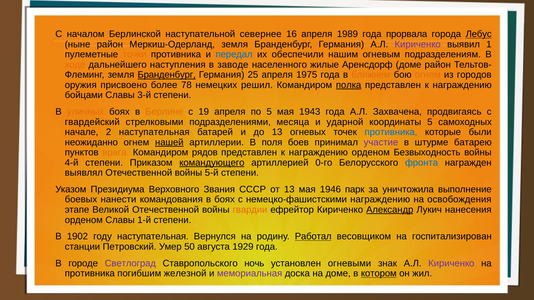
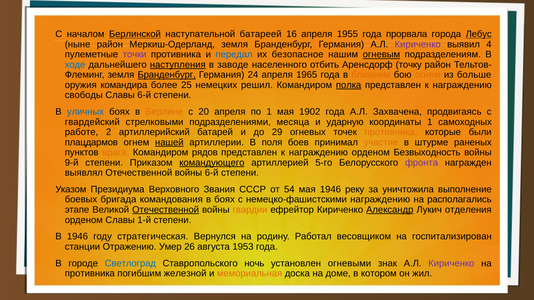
Берлинской underline: none -> present (135, 34)
севернее: севернее -> батареей (261, 34)
1989: 1989 -> 1955 (347, 34)
1: 1 -> 4 (489, 44)
точки colour: orange -> purple (135, 55)
обеспечили: обеспечили -> безопасное (298, 55)
огневым underline: none -> present (381, 55)
ходе colour: orange -> blue (75, 65)
наступления underline: none -> present (178, 65)
жилые: жилые -> отбить (325, 65)
Аренсдорф доме: доме -> точку (409, 65)
25: 25 -> 24 (253, 75)
1975: 1975 -> 1965 (307, 75)
городов: городов -> больше (474, 75)
присвоено: присвоено -> командира (124, 85)
78: 78 -> 25 (186, 85)
бойцами: бойцами -> свободы (84, 95)
Славы 3-й: 3-й -> 6-й (144, 95)
уличных colour: orange -> blue (85, 112)
19: 19 -> 20 (204, 112)
по 5: 5 -> 1 (269, 112)
1943: 1943 -> 1902 (310, 112)
ударной: ударной -> ударную (345, 122)
координаты 5: 5 -> 1 (430, 122)
начале: начале -> работе (82, 132)
2 наступательная: наступательная -> артиллерийский (154, 132)
до 13: 13 -> 29 (277, 132)
противника colour: blue -> orange (391, 132)
неожиданно: неожиданно -> плацдармов (91, 142)
участие colour: purple -> orange (381, 142)
батарею: батарею -> раненых (473, 142)
4-й: 4-й -> 9-й (72, 163)
0-го: 0-го -> 5-го (324, 163)
фронта colour: blue -> purple (422, 163)
войны 5-й: 5-й -> 6-й (212, 173)
от 13: 13 -> 54 (289, 190)
парк: парк -> реку (355, 190)
нанести: нанести -> бригада (118, 200)
освобождения: освобождения -> располагались (459, 200)
Отечественной underline: none -> present (166, 210)
нанесения: нанесения -> отделения (468, 210)
В 1902: 1902 -> 1946 (77, 237)
году наступательная: наступательная -> стратегическая (153, 237)
Работал underline: present -> none (313, 237)
Петровский: Петровский -> Отражению (130, 247)
50: 50 -> 26 (189, 247)
1929: 1929 -> 1953 (243, 247)
Светлоград colour: purple -> blue (130, 264)
мемориальная colour: purple -> orange (250, 274)
котором underline: present -> none (379, 274)
